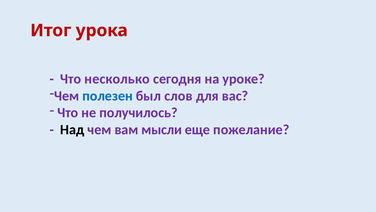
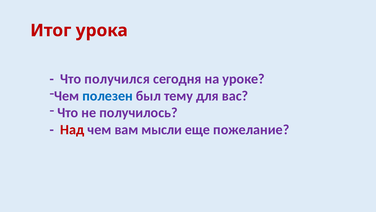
несколько: несколько -> получился (117, 79)
слов: слов -> тему (179, 96)
Над colour: black -> red (72, 129)
